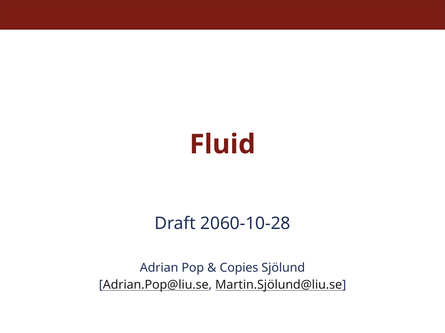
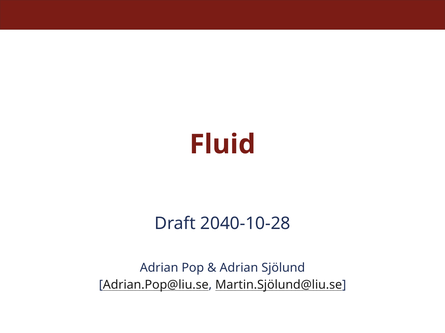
2060-10-28: 2060-10-28 -> 2040-10-28 (245, 224)
Copies: Copies -> Adrian (239, 268)
